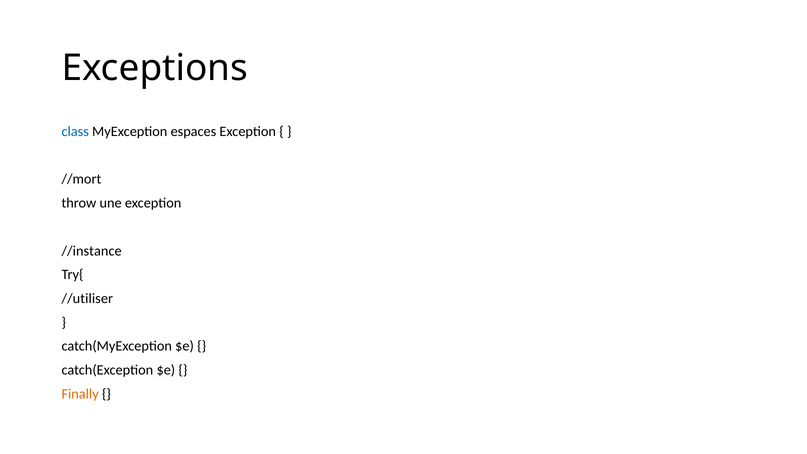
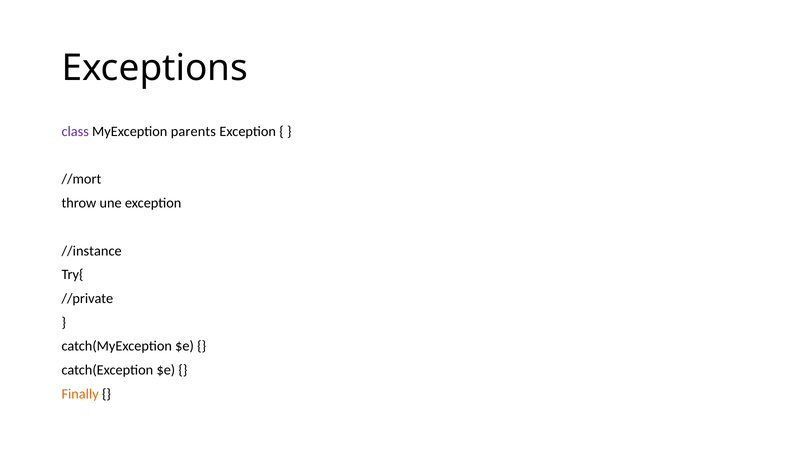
class colour: blue -> purple (75, 131)
espaces: espaces -> parents (193, 131)
//utiliser: //utiliser -> //private (87, 298)
